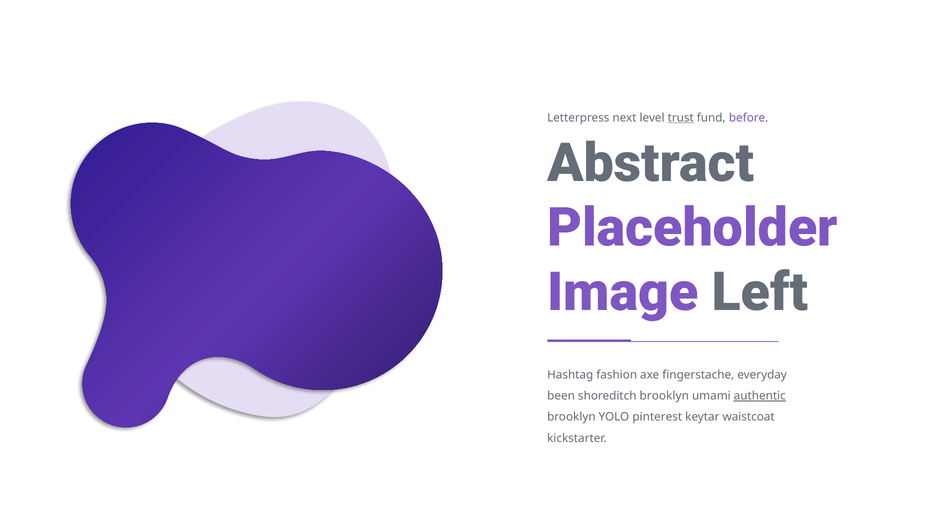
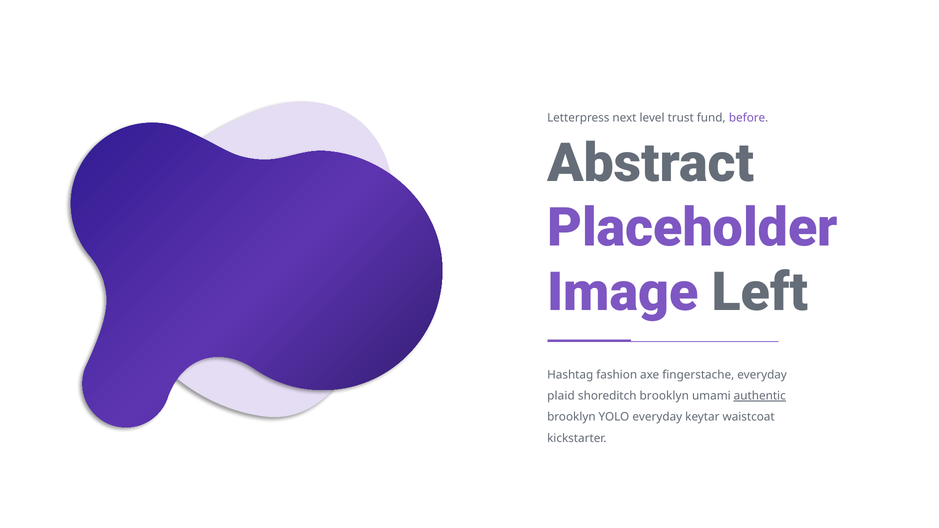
trust underline: present -> none (681, 118)
been: been -> plaid (561, 396)
YOLO pinterest: pinterest -> everyday (657, 417)
